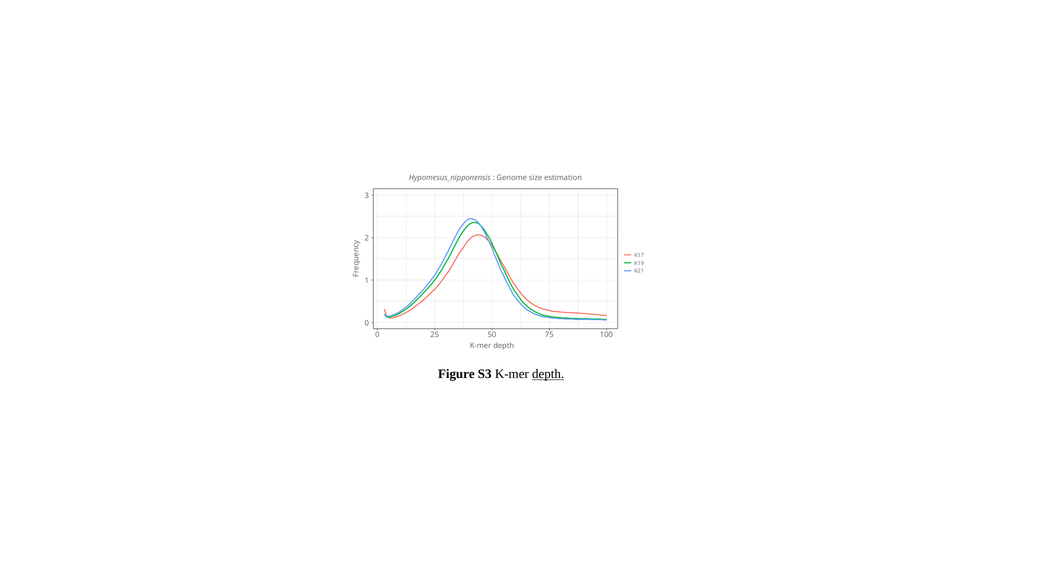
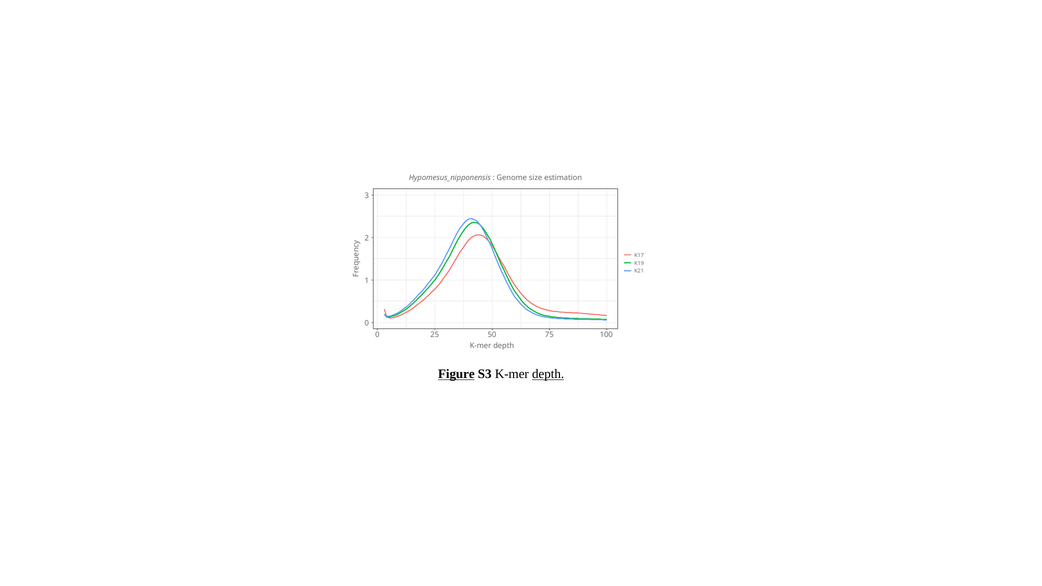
Figure underline: none -> present (456, 374)
